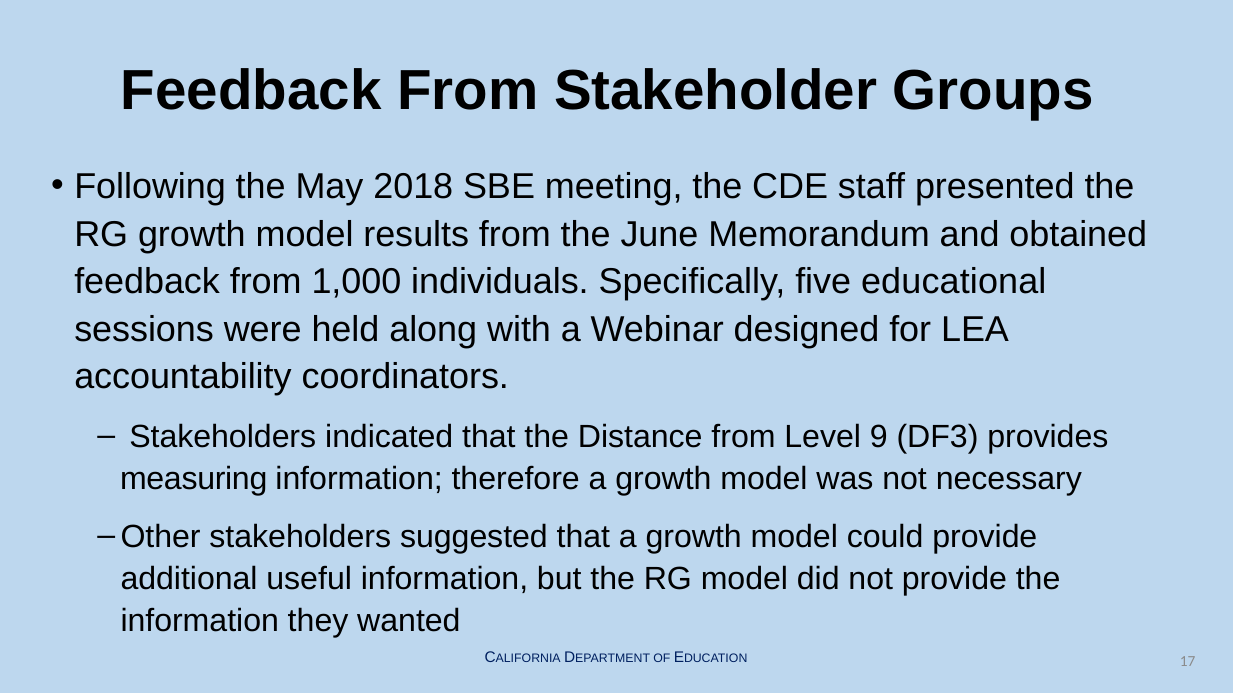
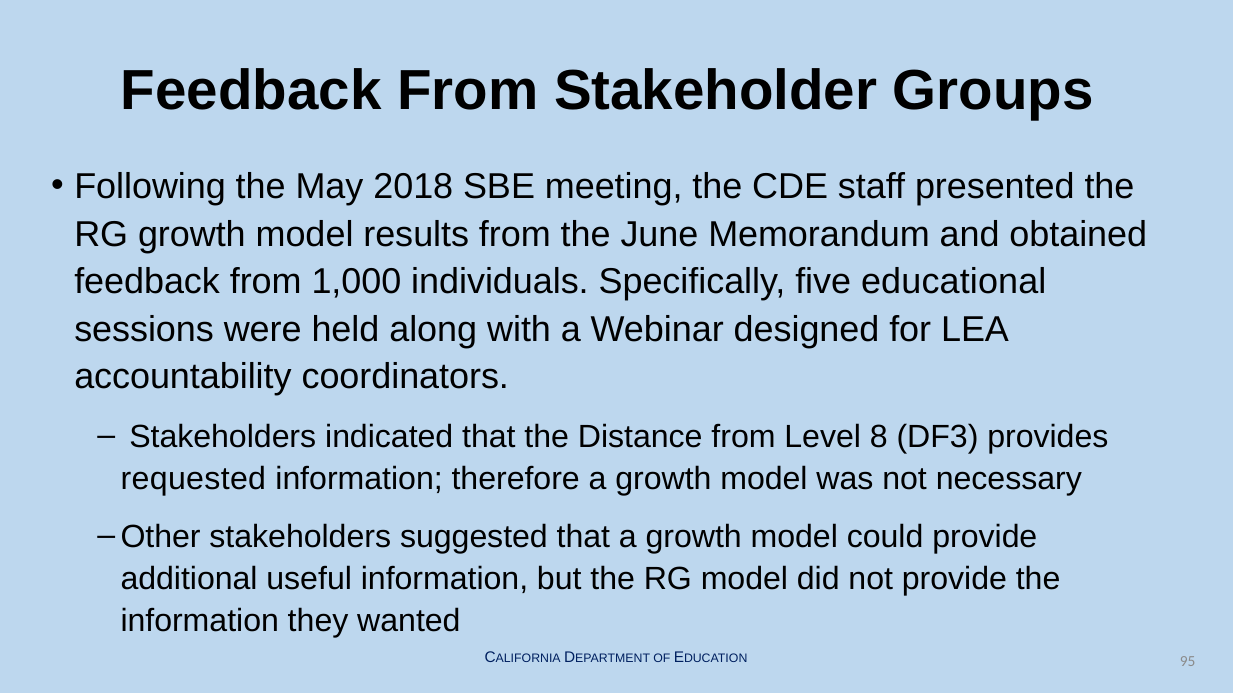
9: 9 -> 8 (879, 437)
measuring: measuring -> requested (193, 479)
17: 17 -> 95 (1188, 662)
